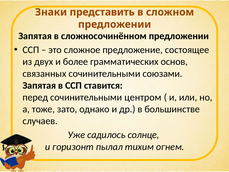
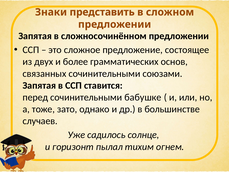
центром: центром -> бабушке (143, 97)
